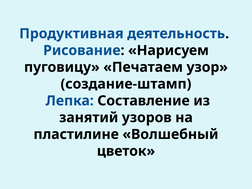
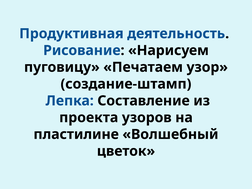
занятий: занятий -> проекта (89, 118)
